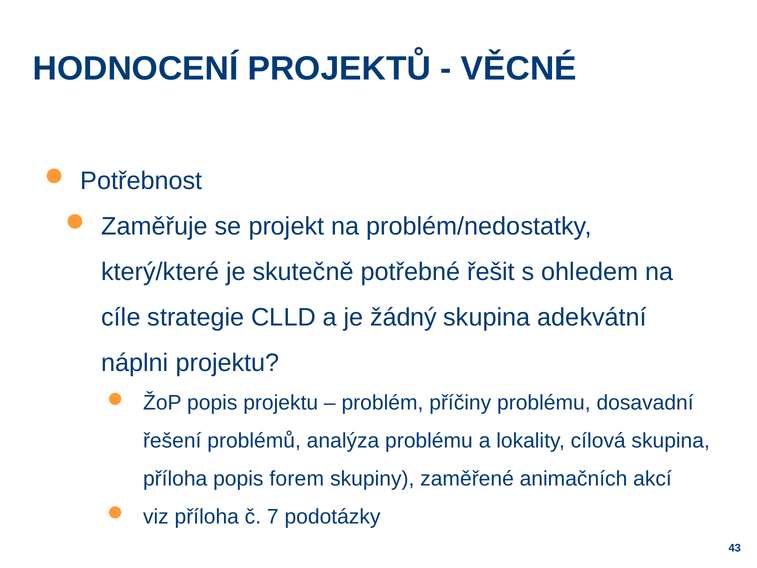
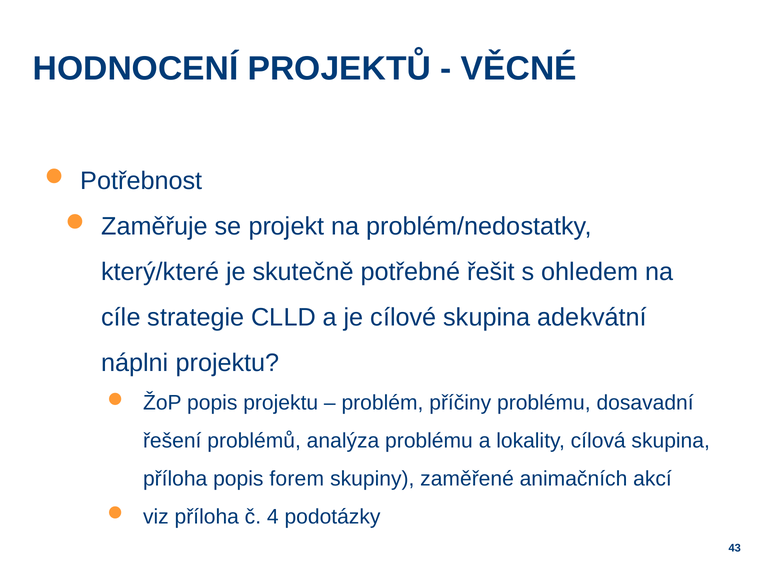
žádný: žádný -> cílové (403, 317)
7: 7 -> 4 (273, 516)
